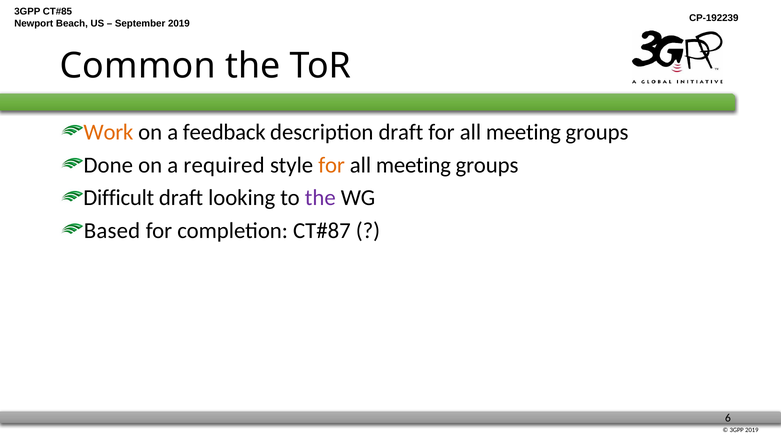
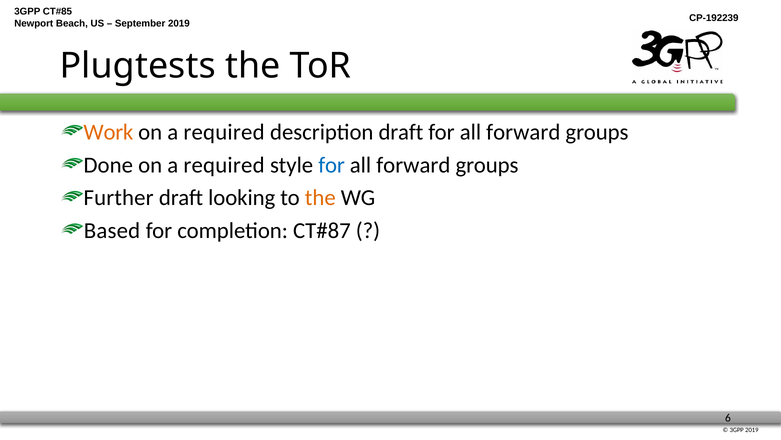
Common: Common -> Plugtests (138, 66)
feedback: feedback -> required (224, 132)
meeting: meeting -> forward (523, 132)
for colour: orange -> blue (332, 165)
meeting: meeting -> forward (413, 165)
Difficult: Difficult -> Further (119, 198)
the colour: purple -> orange (320, 198)
